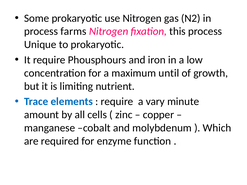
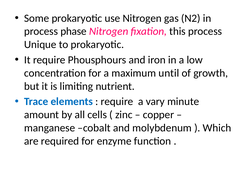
farms: farms -> phase (74, 31)
